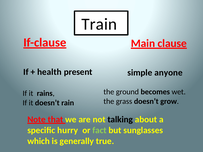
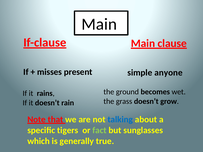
Train: Train -> Main (99, 24)
health: health -> misses (49, 72)
talking colour: black -> blue (120, 120)
hurry: hurry -> tigers (68, 130)
